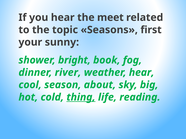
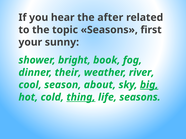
meet: meet -> after (110, 18)
river: river -> their (68, 73)
weather hear: hear -> river (142, 73)
big underline: none -> present (149, 85)
life reading: reading -> seasons (140, 97)
